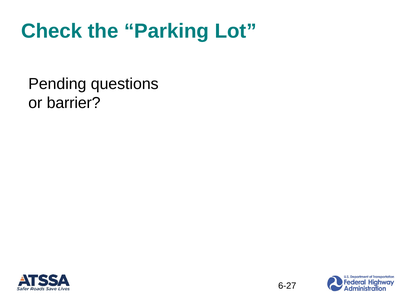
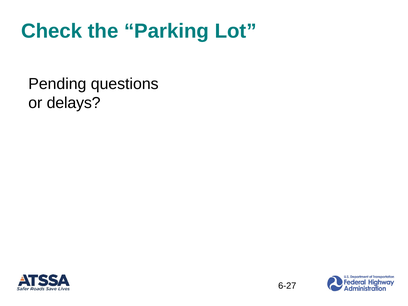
barrier: barrier -> delays (74, 103)
